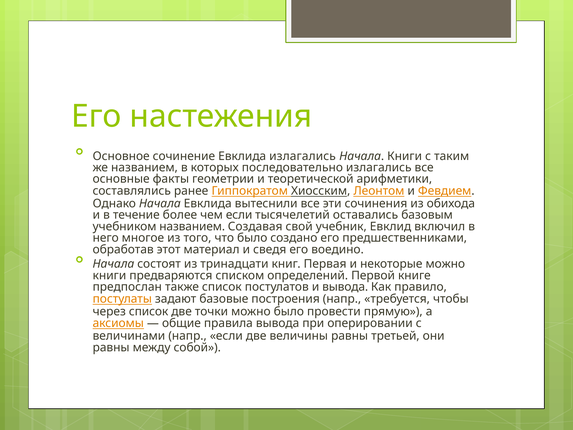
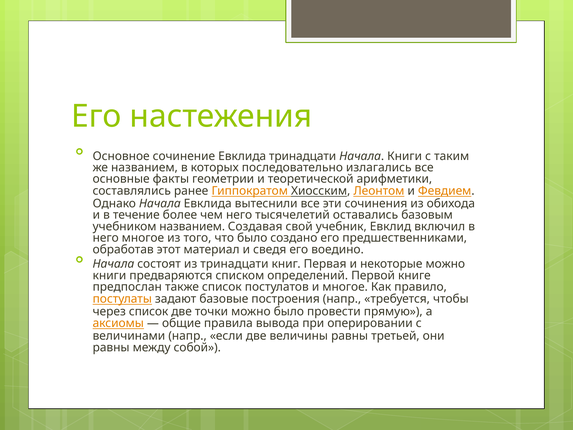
Евклида излагались: излагались -> тринадцати (303, 156)
чем если: если -> него (239, 215)
и вывода: вывода -> многое (345, 287)
